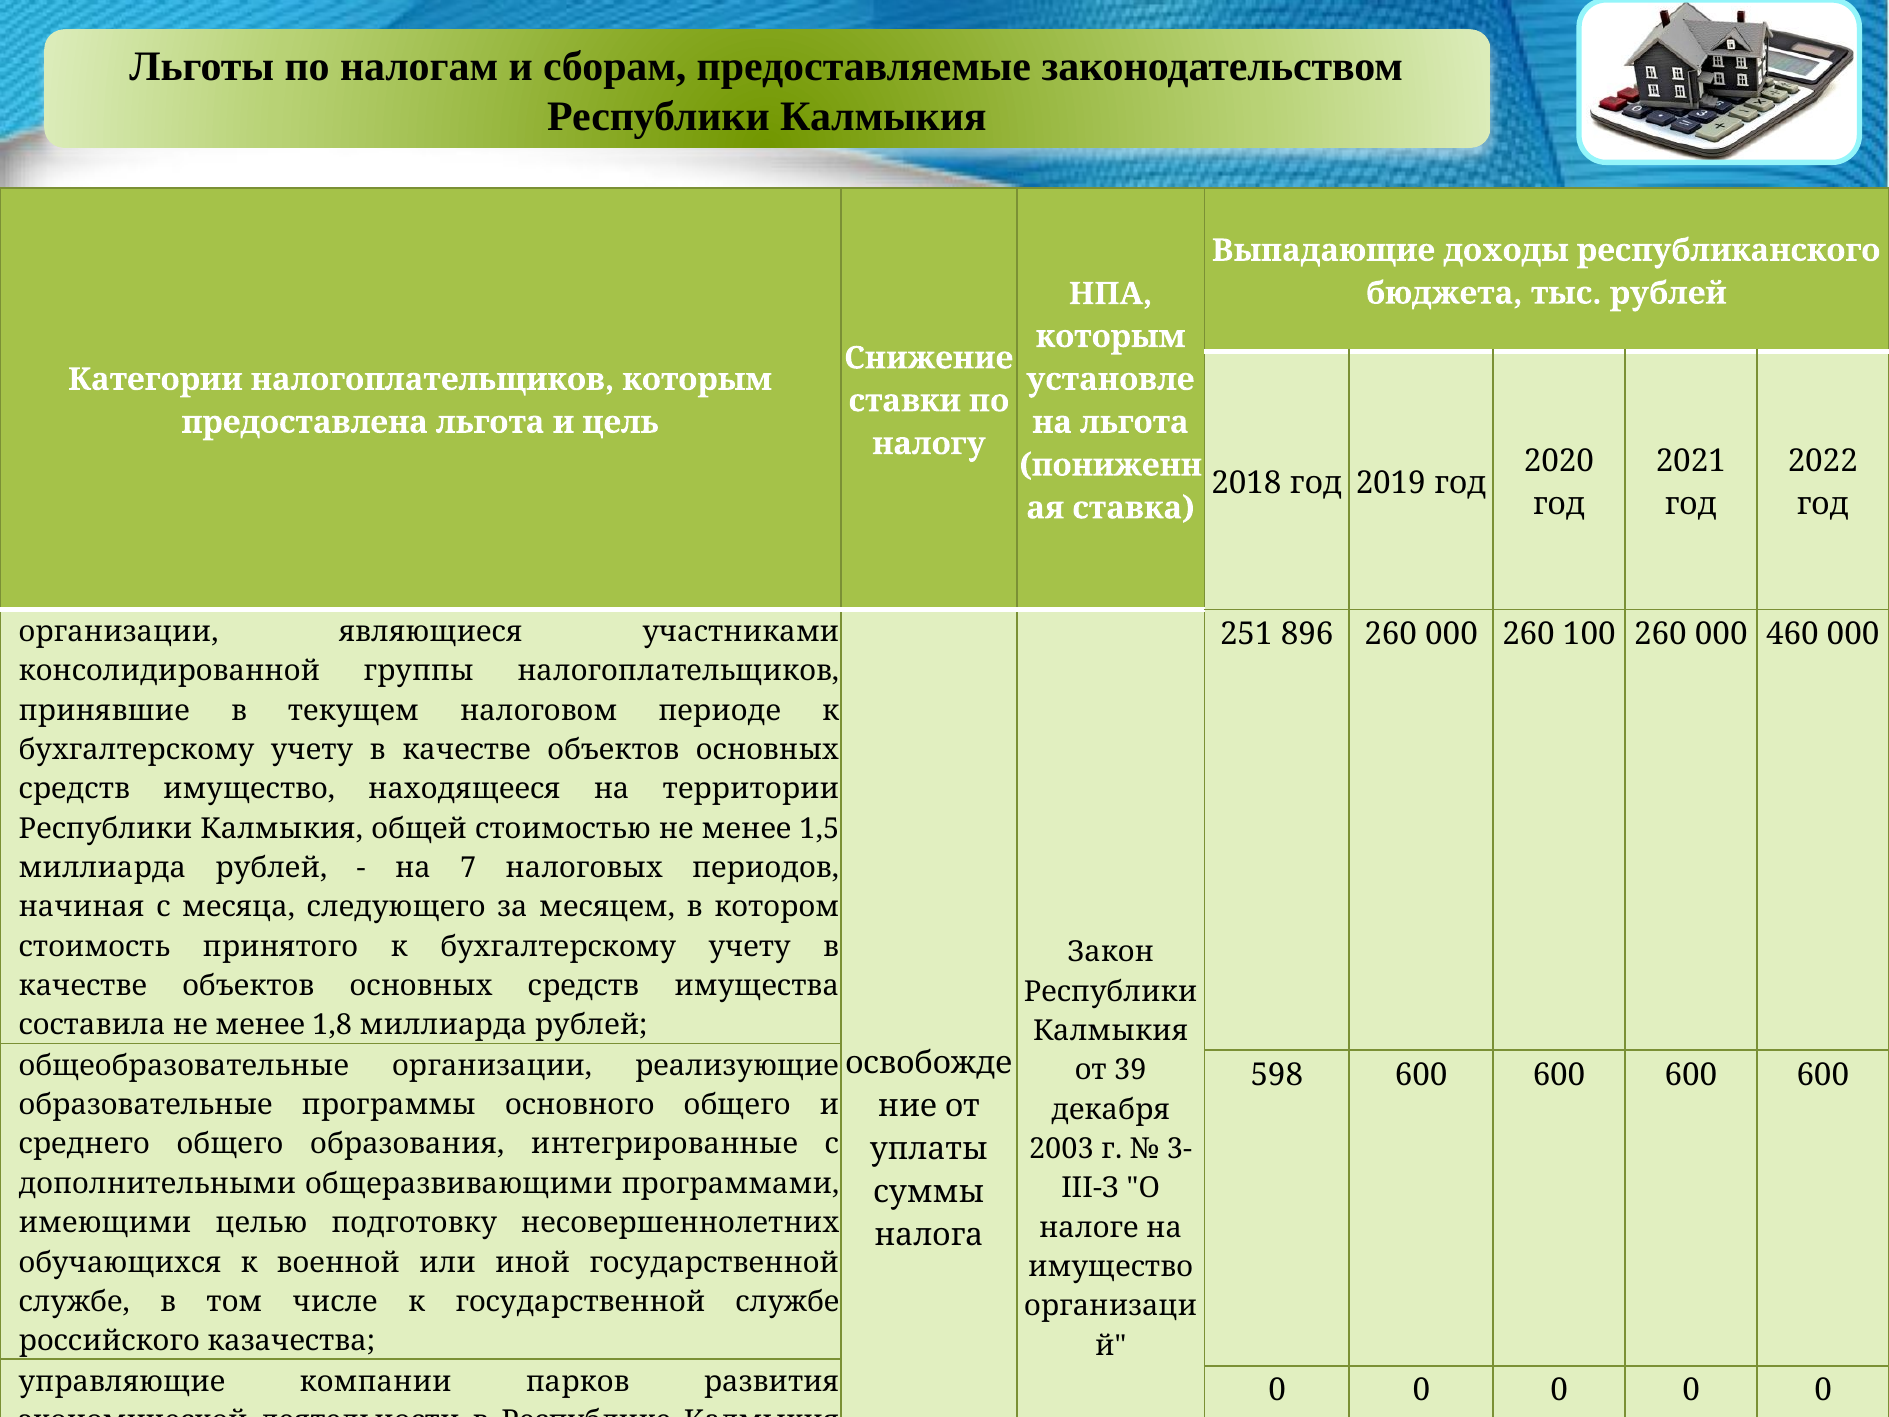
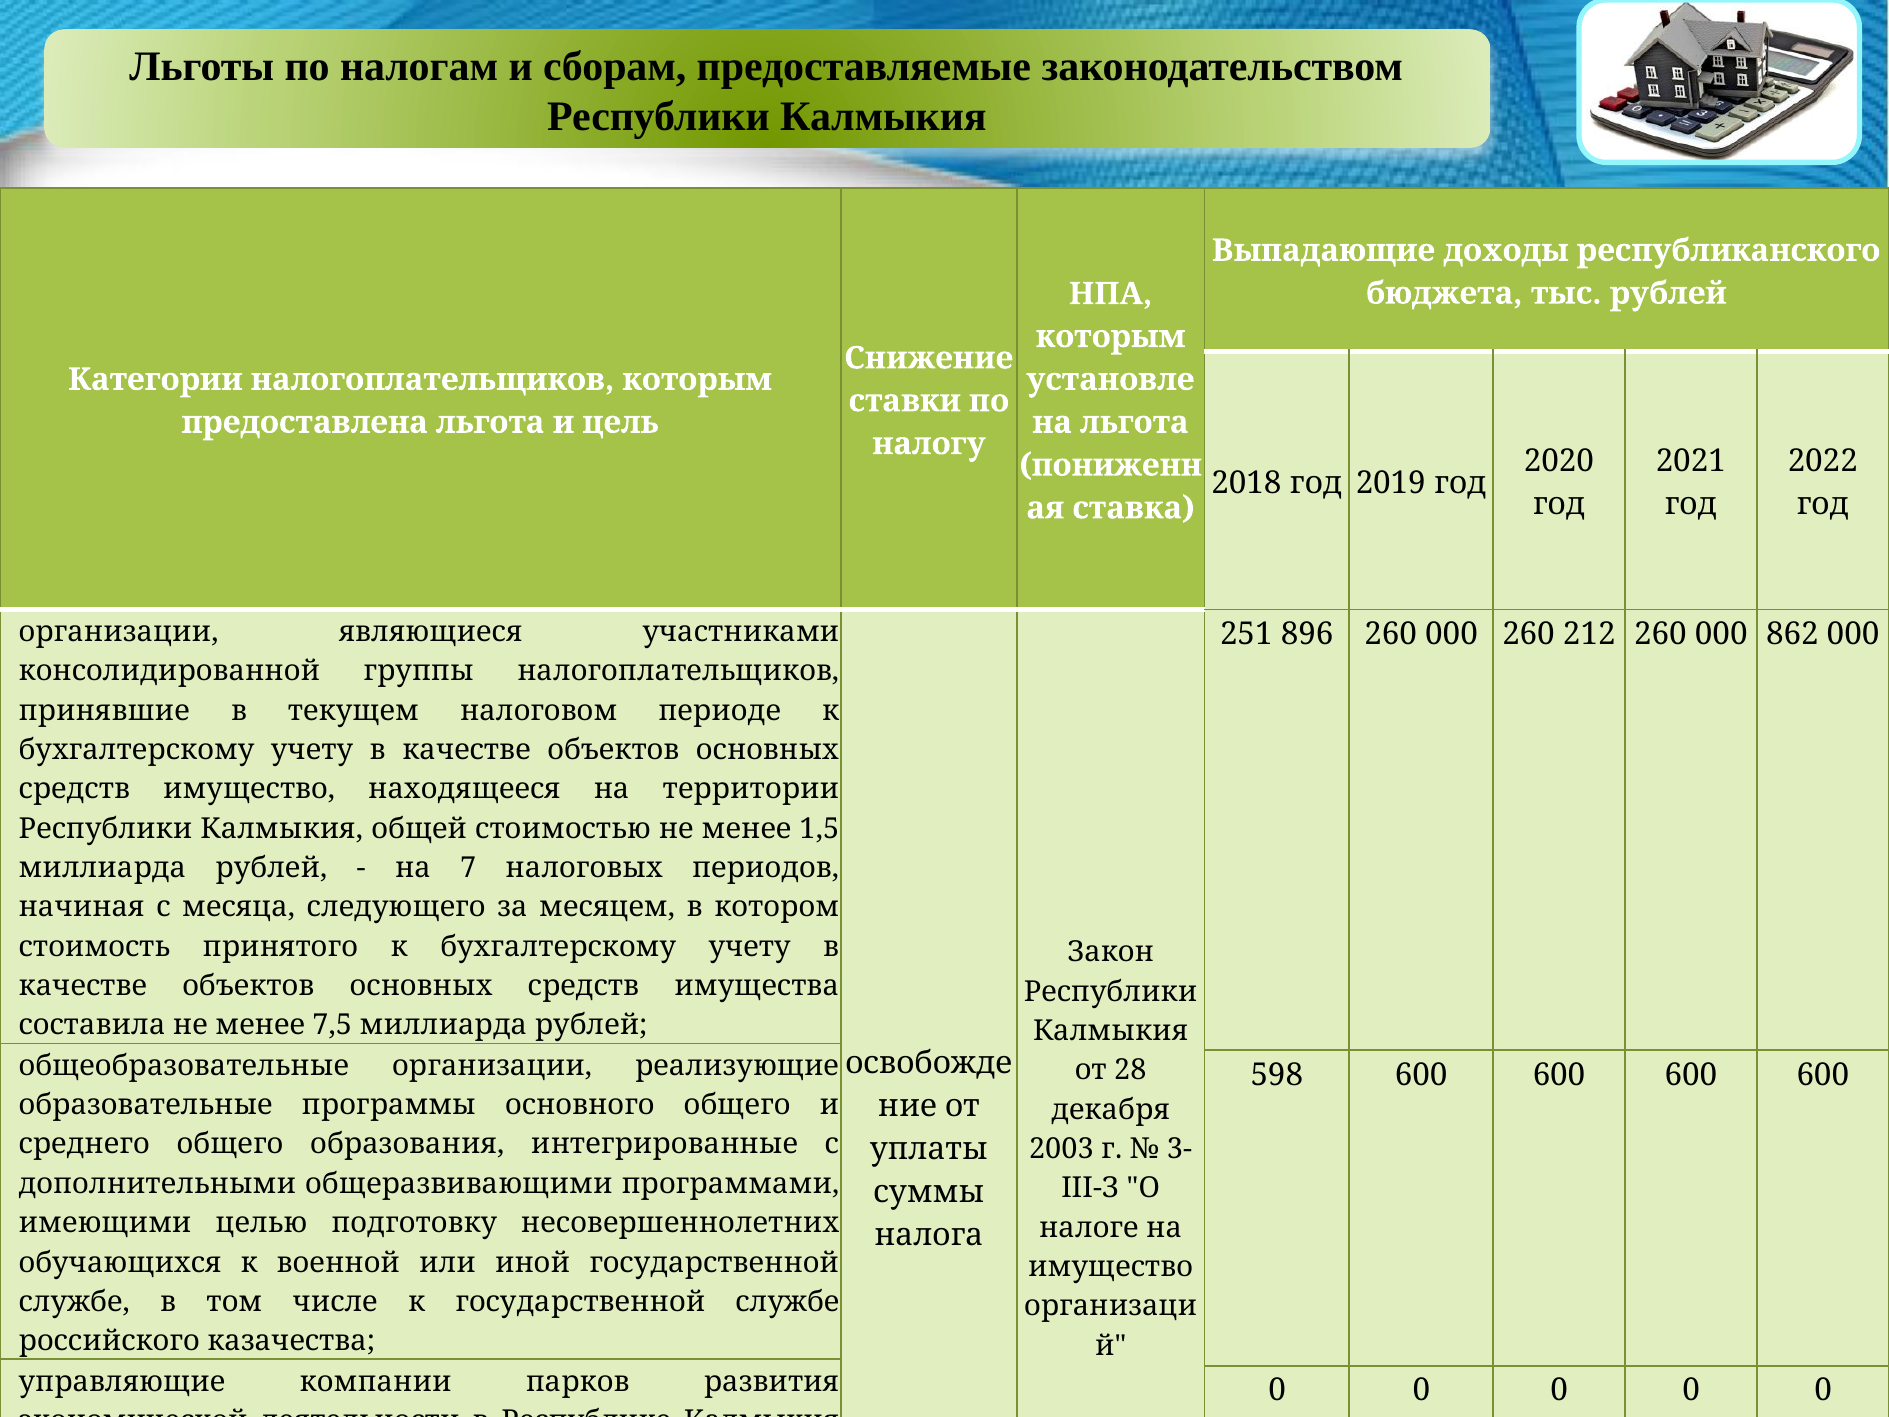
100: 100 -> 212 (1589, 634)
460: 460 -> 862 (1792, 634)
1,8: 1,8 -> 7,5 (332, 1025)
39: 39 -> 28 (1130, 1070)
